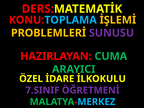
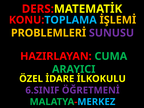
7.SINIF: 7.SINIF -> 6.SINIF (42, 90)
